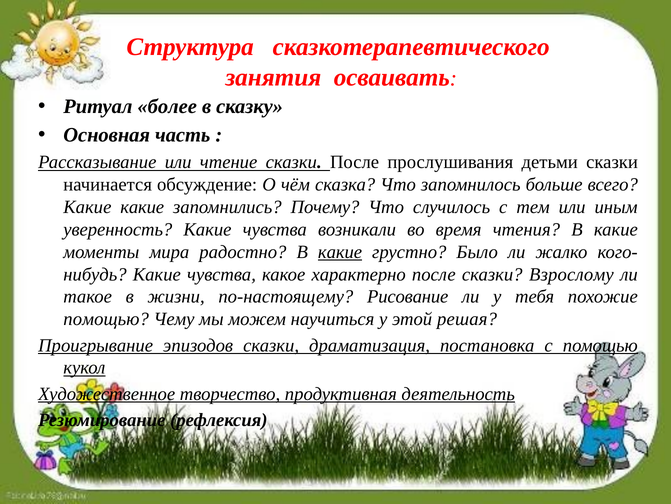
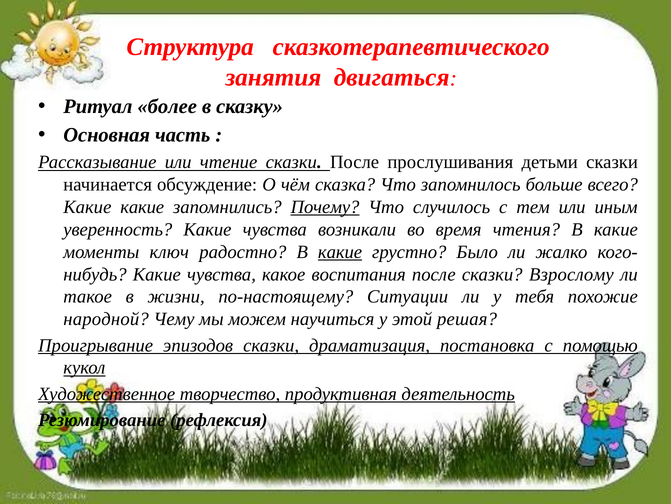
осваивать: осваивать -> двигаться (392, 77)
Почему underline: none -> present (325, 207)
мира: мира -> ключ (169, 252)
характерно: характерно -> воспитания (359, 274)
Рисование: Рисование -> Ситуации (408, 296)
помощью: помощью -> народной (106, 319)
